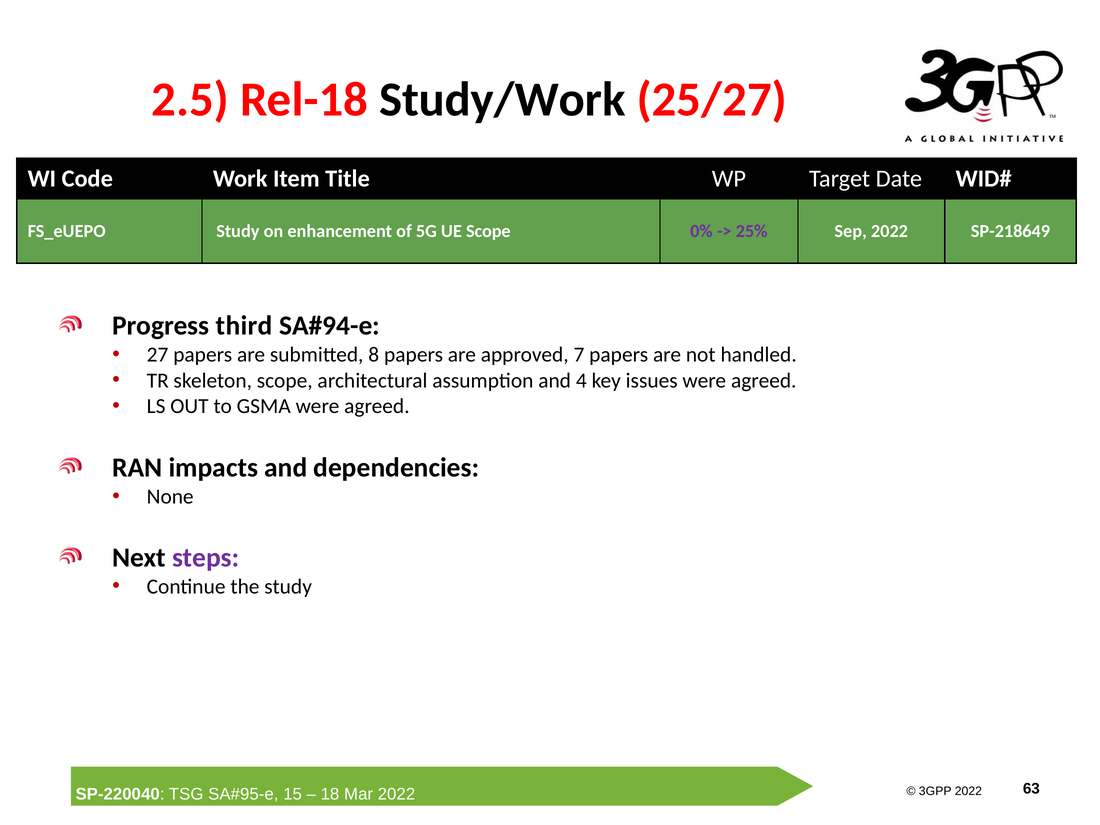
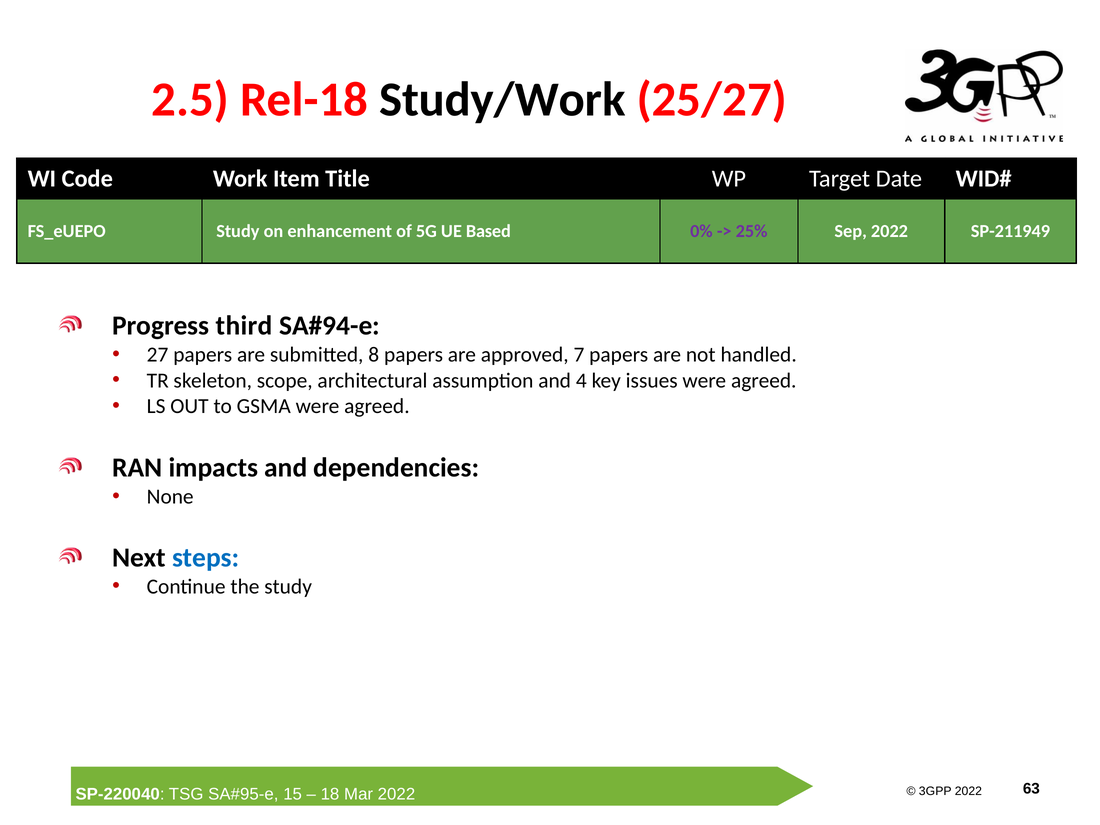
UE Scope: Scope -> Based (488, 231)
SP-218649: SP-218649 -> SP-211949 (1010, 231)
steps colour: purple -> blue (206, 558)
